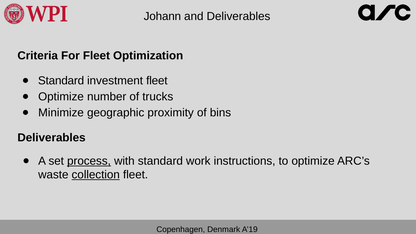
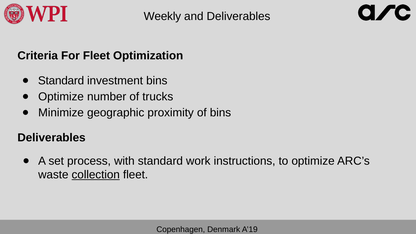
Johann: Johann -> Weekly (162, 16)
investment fleet: fleet -> bins (157, 81)
process underline: present -> none (89, 161)
